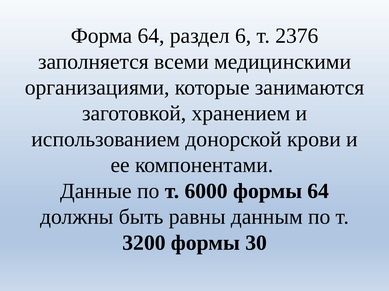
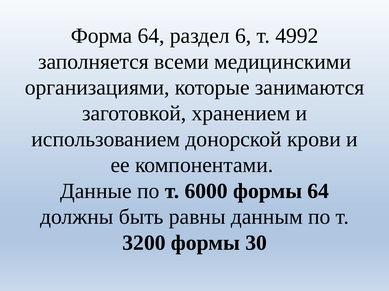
2376: 2376 -> 4992 (297, 36)
